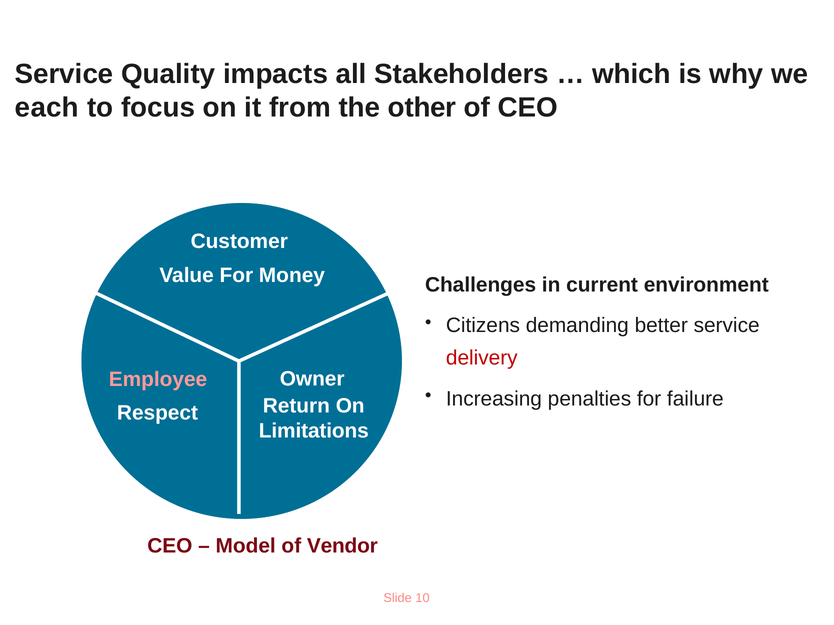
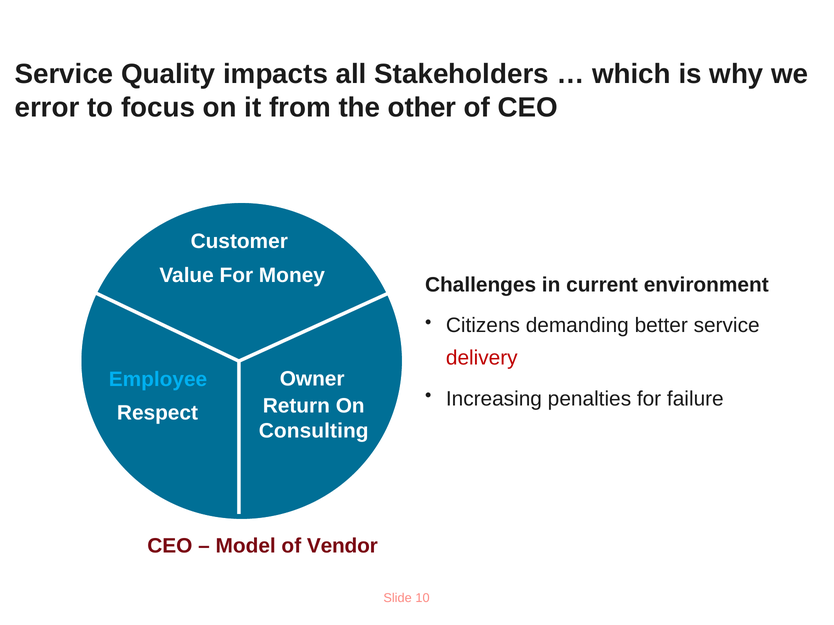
each: each -> error (47, 107)
Employee colour: pink -> light blue (158, 380)
Limitations: Limitations -> Consulting (314, 431)
